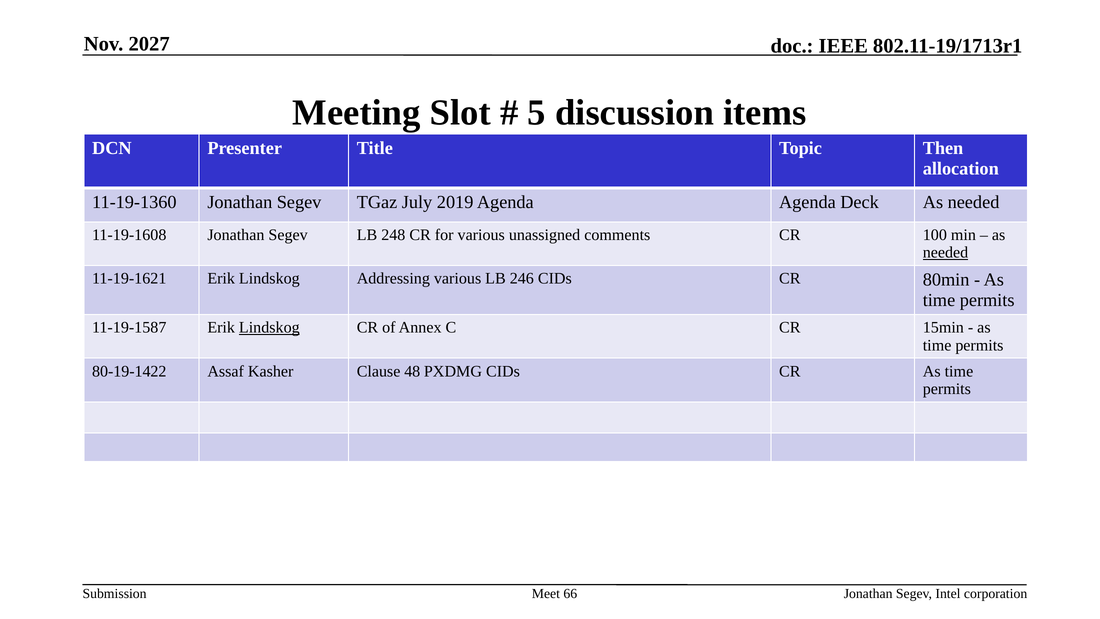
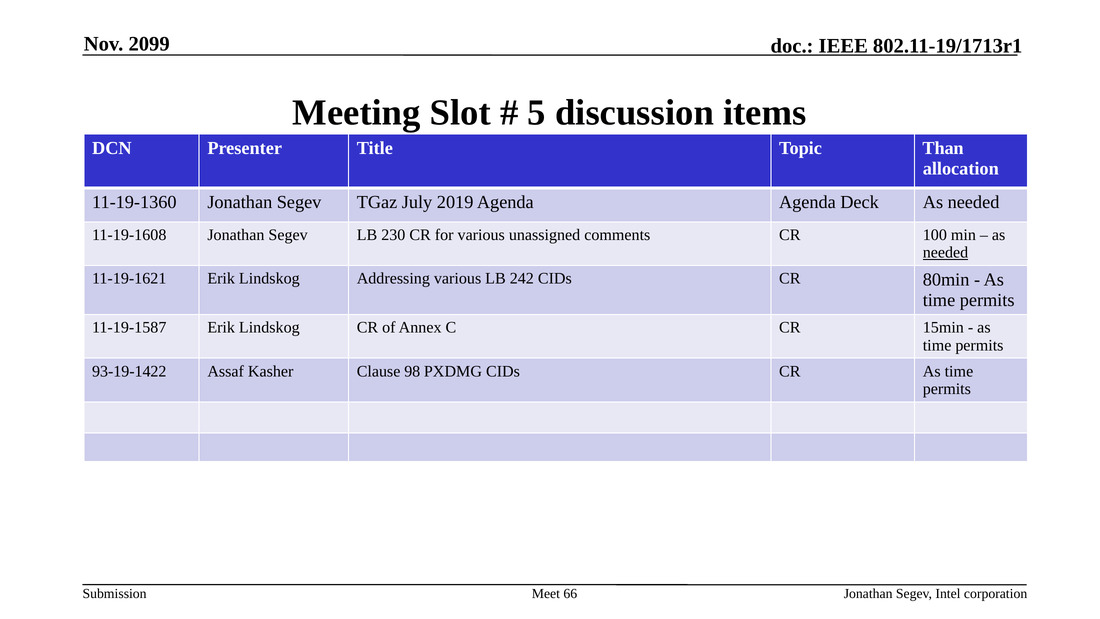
2027: 2027 -> 2099 (149, 44)
Then: Then -> Than (943, 148)
248: 248 -> 230 (393, 235)
246: 246 -> 242 (522, 278)
Lindskog underline: present -> none (269, 327)
80-19-1422: 80-19-1422 -> 93-19-1422 (129, 371)
48: 48 -> 98 (412, 371)
